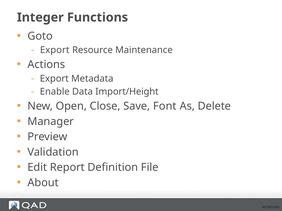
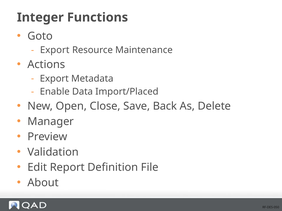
Import/Height: Import/Height -> Import/Placed (127, 92)
Font: Font -> Back (165, 106)
